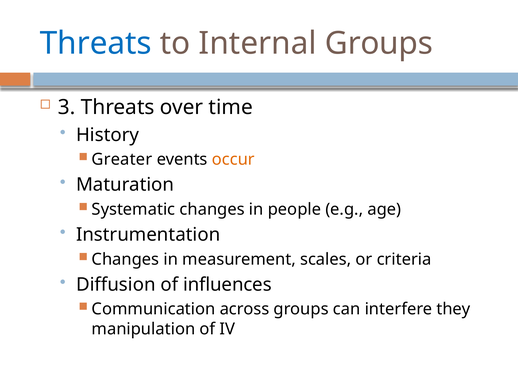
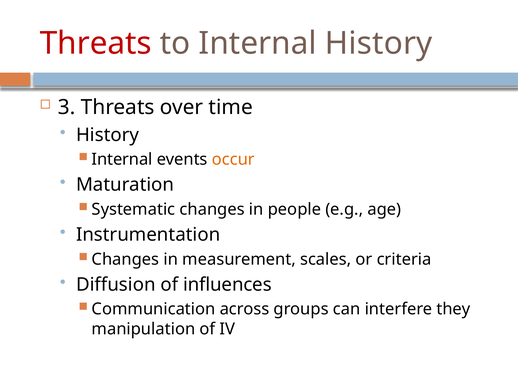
Threats colour: blue -> red (96, 43)
Internal Groups: Groups -> History (379, 43)
Greater: Greater -> Internal (122, 159)
